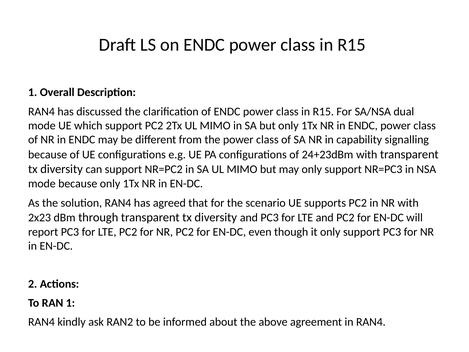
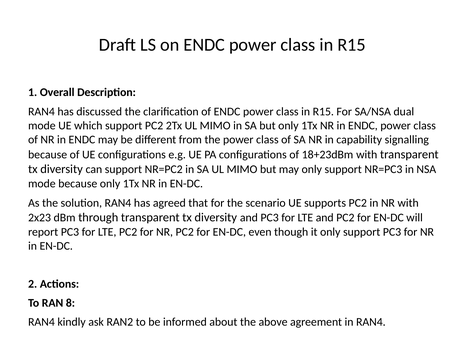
24+23dBm: 24+23dBm -> 18+23dBm (328, 154)
RAN 1: 1 -> 8 (70, 303)
